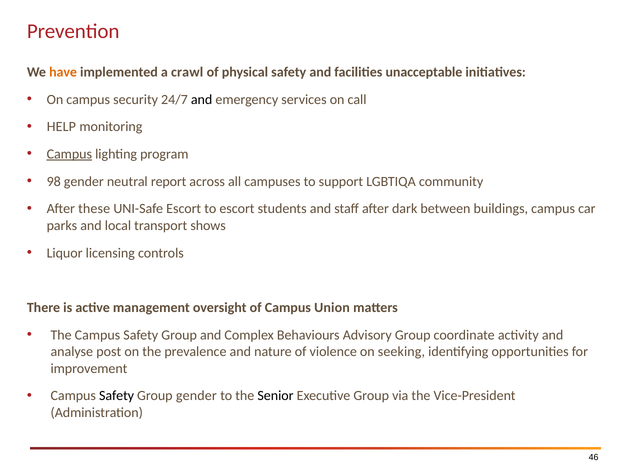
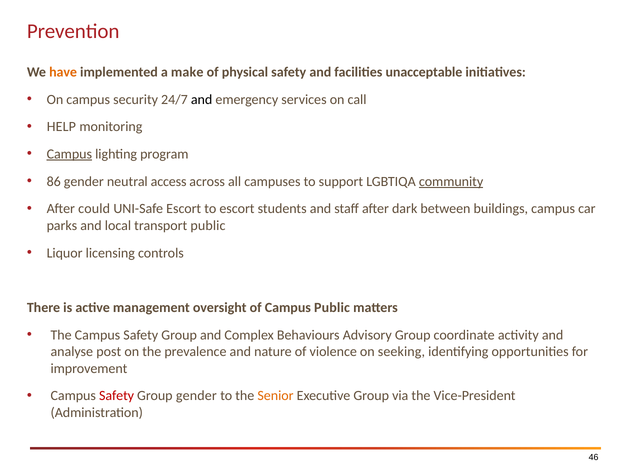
crawl: crawl -> make (187, 72)
98: 98 -> 86 (54, 181)
report: report -> access (169, 181)
community underline: none -> present (451, 181)
these: these -> could (94, 209)
transport shows: shows -> public (208, 226)
Campus Union: Union -> Public (332, 308)
Safety colour: black -> red (117, 396)
Senior colour: black -> orange (276, 396)
